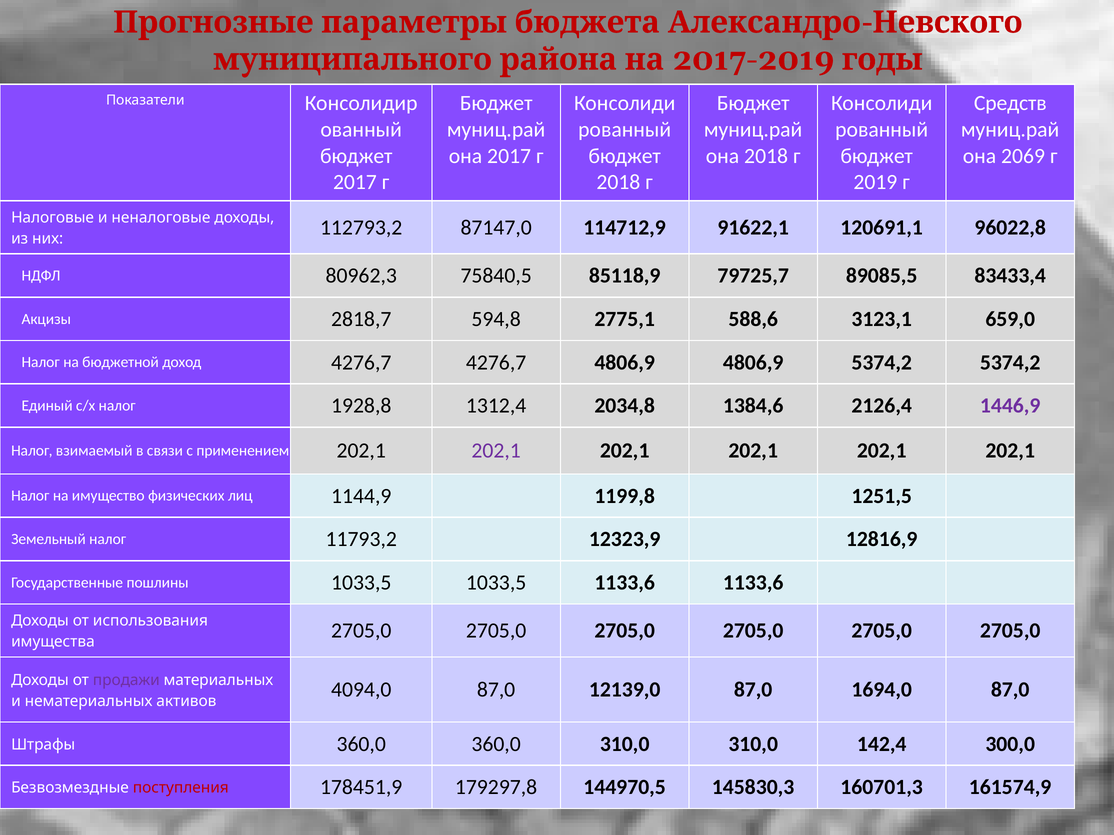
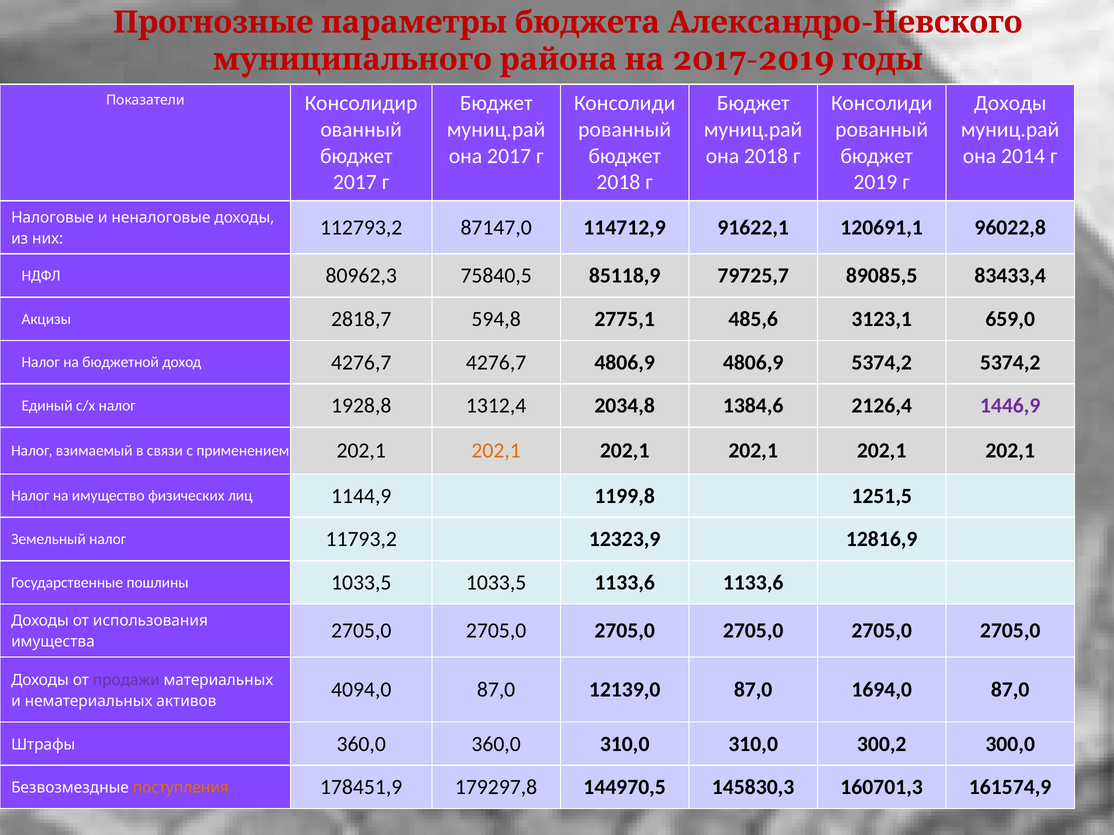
Средств: Средств -> Доходы (1010, 103)
2069: 2069 -> 2014 (1023, 156)
588,6: 588,6 -> 485,6 (753, 319)
202,1 colour: purple -> orange (496, 451)
142,4: 142,4 -> 300,2 (882, 744)
поступления colour: red -> orange (181, 788)
